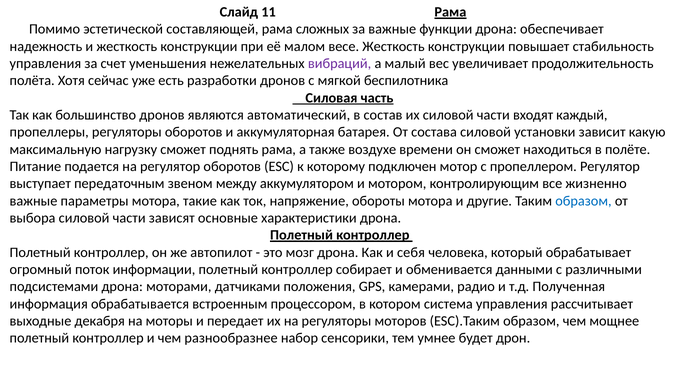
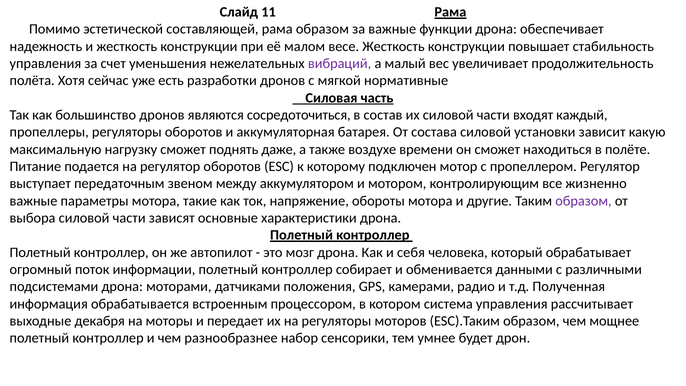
рама сложных: сложных -> образом (322, 29)
беспилотника: беспилотника -> нормативные (406, 81)
автоматический: автоматический -> сосредоточиться (299, 115)
поднять рама: рама -> даже (279, 149)
образом colour: blue -> purple (583, 201)
